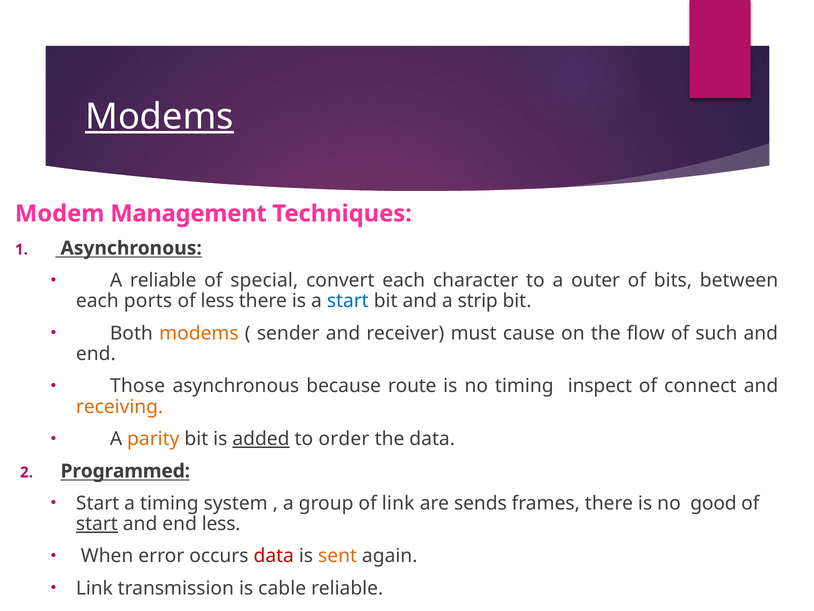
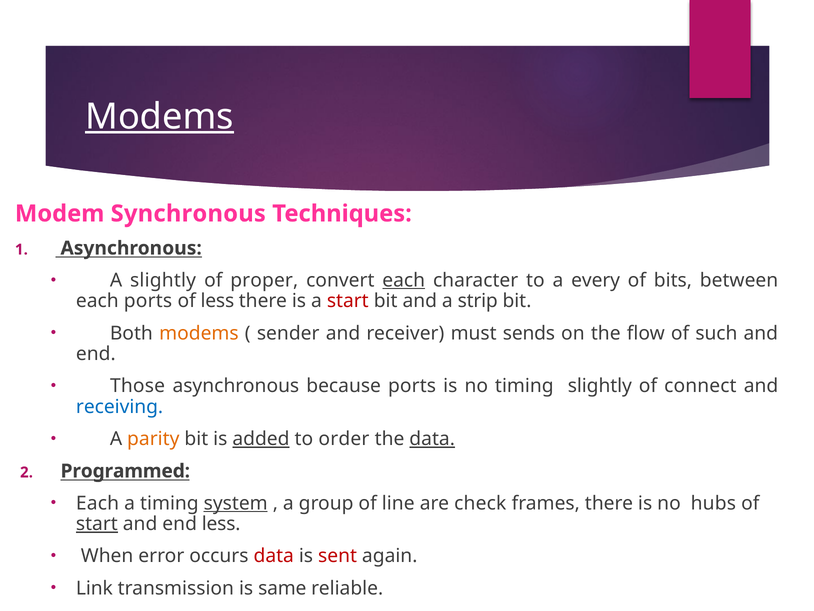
Management: Management -> Synchronous (188, 213)
A reliable: reliable -> slightly (163, 280)
special: special -> proper (264, 280)
each underline: none -> present (404, 280)
outer: outer -> every (596, 280)
start colour: blue -> red (348, 301)
cause: cause -> sends (529, 333)
because route: route -> ports (412, 386)
timing inspect: inspect -> slightly (600, 386)
receiving colour: orange -> blue (120, 407)
data underline: none -> present (432, 439)
Start: Start -> Each (98, 503)
system underline: none -> present (236, 503)
of link: link -> line (398, 503)
sends: sends -> check (480, 503)
good: good -> hubs (713, 503)
sent colour: orange -> red (338, 556)
cable: cable -> same (282, 588)
